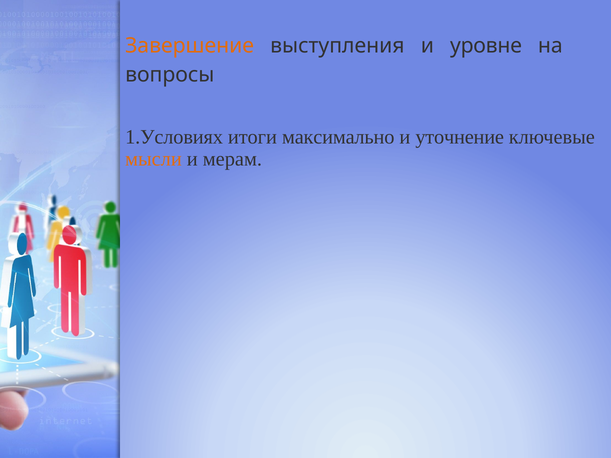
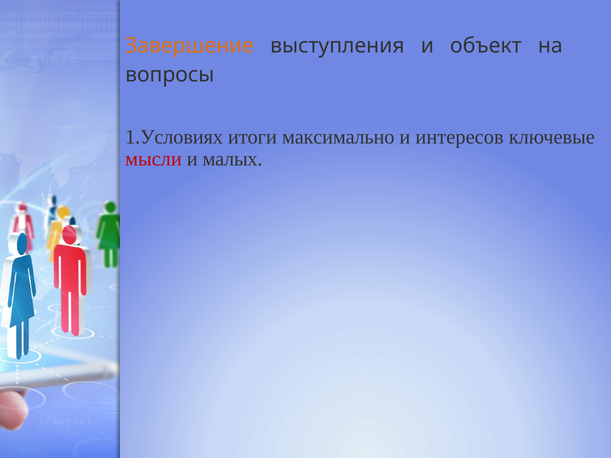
уровне: уровне -> объект (486, 46)
уточнение: уточнение -> интересов (460, 137)
мысли colour: orange -> red (153, 159)
мерам: мерам -> малых (233, 159)
